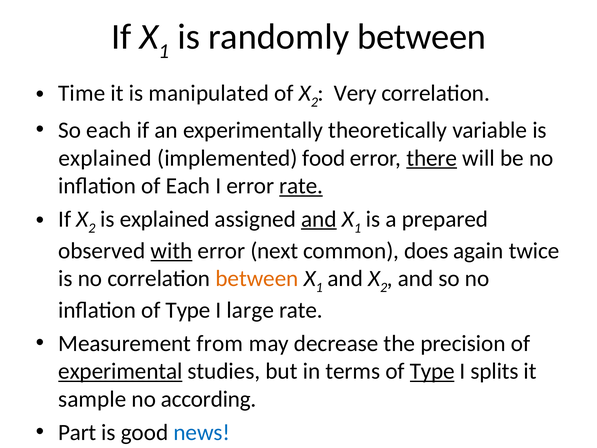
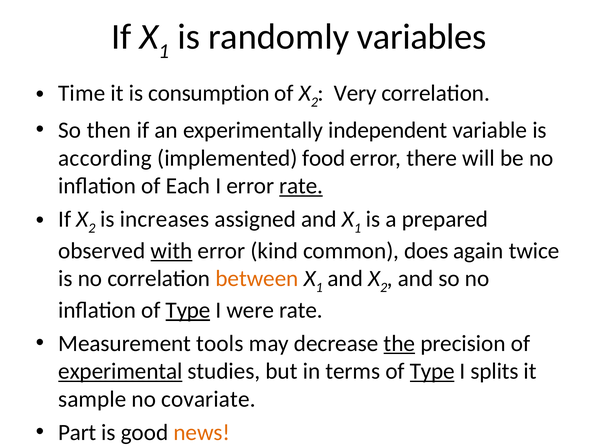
randomly between: between -> variables (422, 37)
manipulated: manipulated -> consumption (209, 93)
So each: each -> then (109, 130)
theoretically: theoretically -> independent (388, 130)
explained: explained -> according (105, 158)
there underline: present -> none (432, 158)
explained: explained -> increases (164, 219)
and underline: present -> none (319, 219)
next: next -> kind (274, 251)
Type underline: none -> present (188, 310)
large: large -> were (250, 310)
from: from -> tools (220, 343)
the underline: none -> present (399, 343)
according: according -> covariate (208, 399)
news colour: blue -> orange (202, 432)
